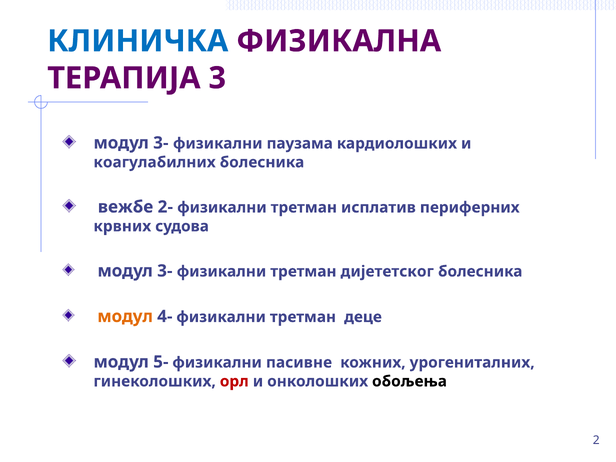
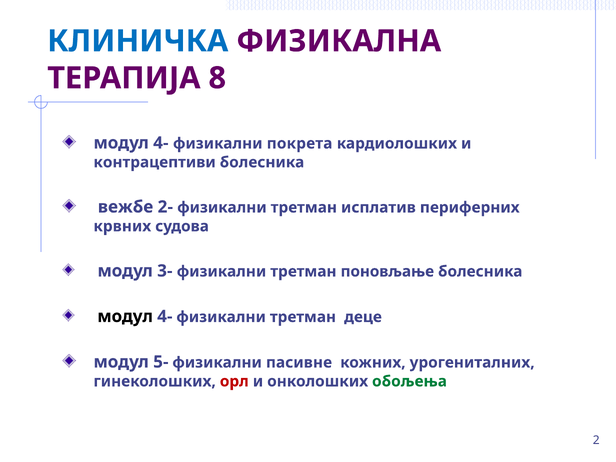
3: 3 -> 8 (217, 78)
3-: 3- -> 4- (161, 143)
паузама: паузама -> покрета (300, 143)
коагулабилних: коагулабилних -> контрацептиви (155, 162)
дијететског: дијететског -> поновљање (387, 271)
модул colour: orange -> black (125, 316)
обољења colour: black -> green (409, 381)
